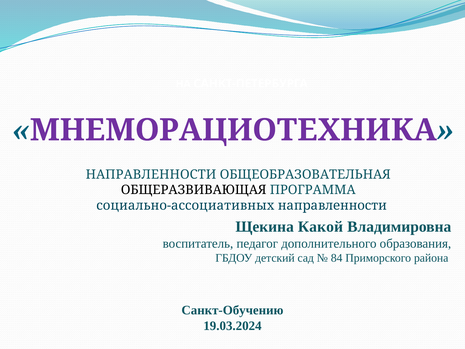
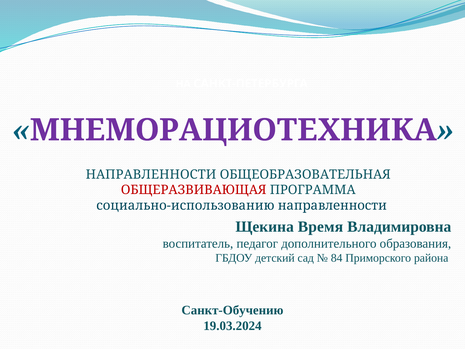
ОБЩЕРАЗВИВАЮЩАЯ colour: black -> red (194, 190)
социально-ассоциативных: социально-ассоциативных -> социально-использованию (185, 205)
Какой: Какой -> Время (320, 226)
